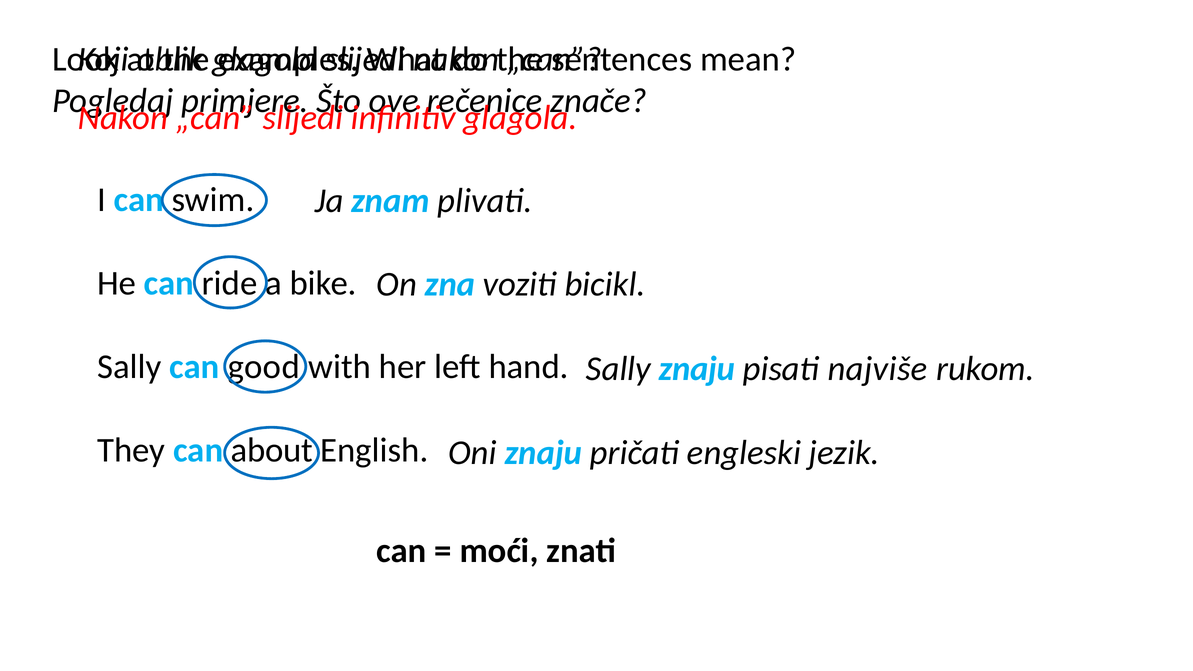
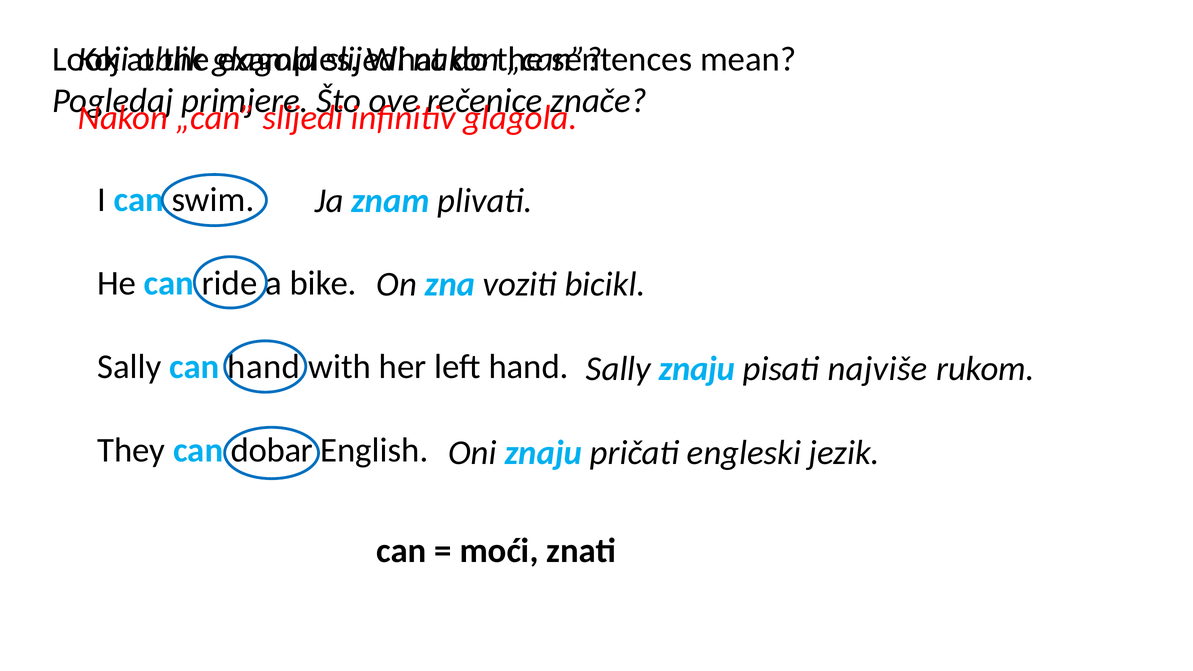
can good: good -> hand (264, 367)
about: about -> dobar (272, 450)
